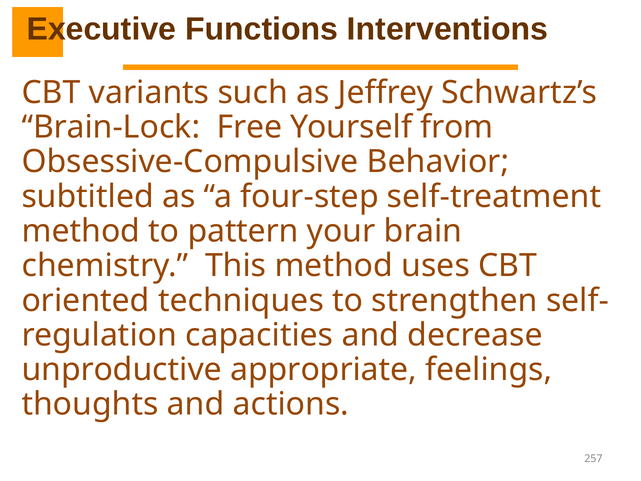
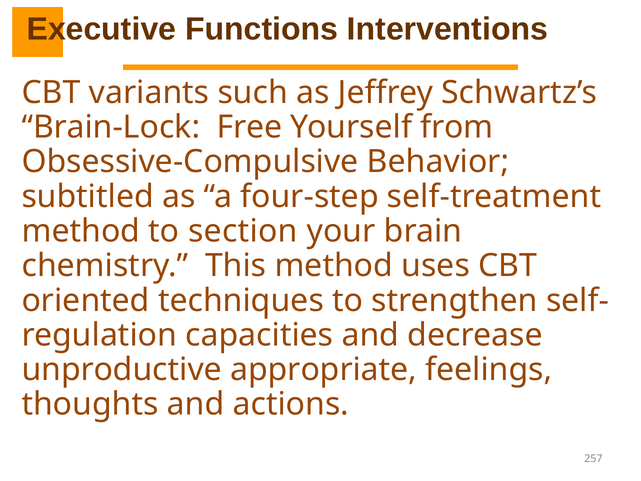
pattern: pattern -> section (243, 231)
